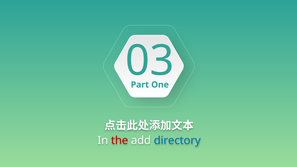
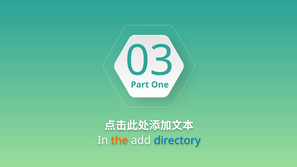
the colour: red -> orange (120, 140)
